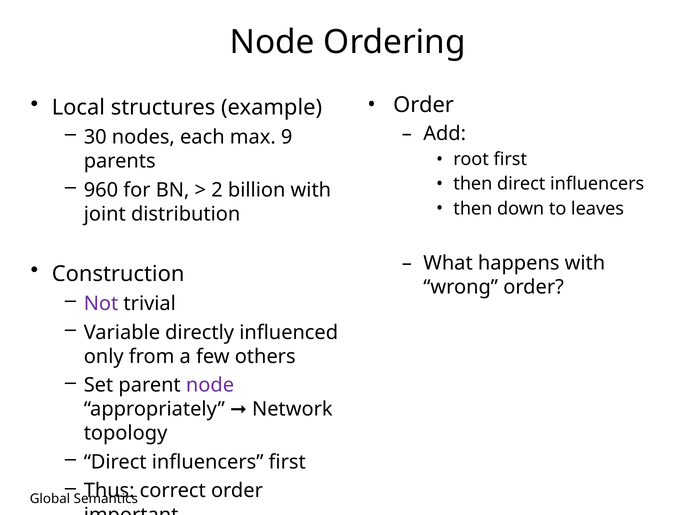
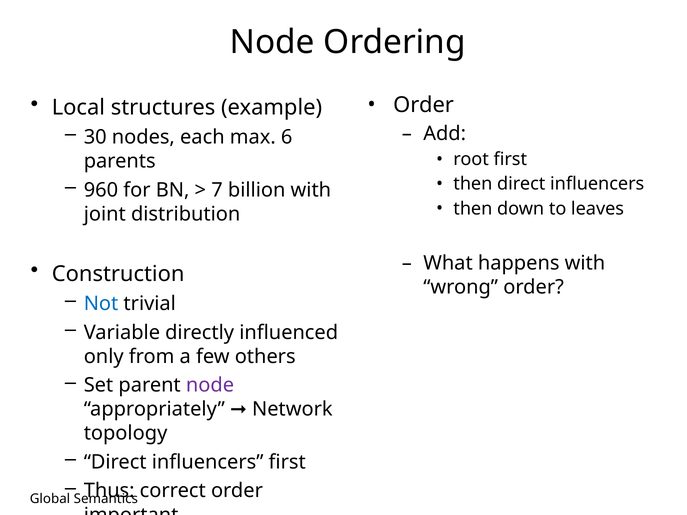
9: 9 -> 6 (287, 137)
2: 2 -> 7 (217, 190)
Not colour: purple -> blue (101, 304)
